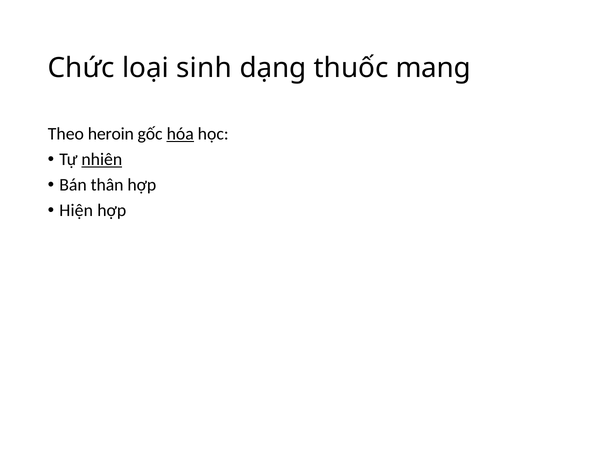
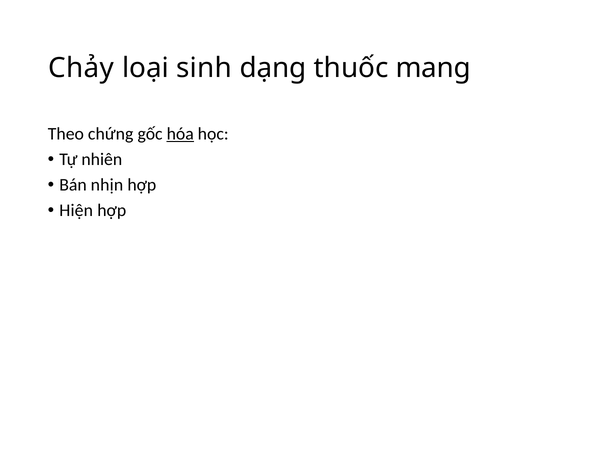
Chức: Chức -> Chảy (81, 68)
heroin: heroin -> chứng (111, 134)
nhiên underline: present -> none (102, 159)
thân: thân -> nhịn (107, 185)
